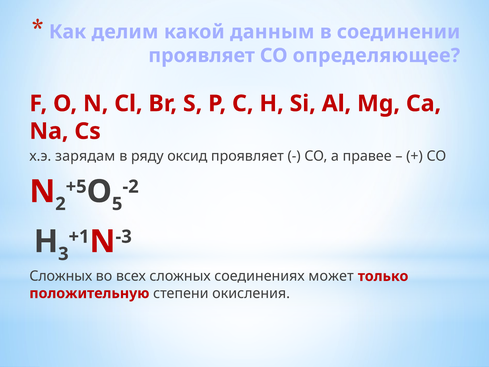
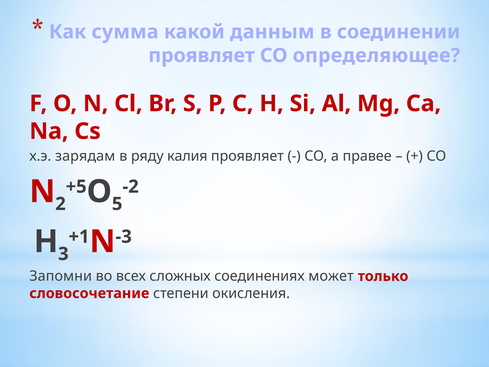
делим: делим -> сумма (125, 32)
оксид: оксид -> калия (187, 156)
Сложных: Сложных -> Запомни (61, 276)
положительную: положительную -> словосочетание (89, 293)
